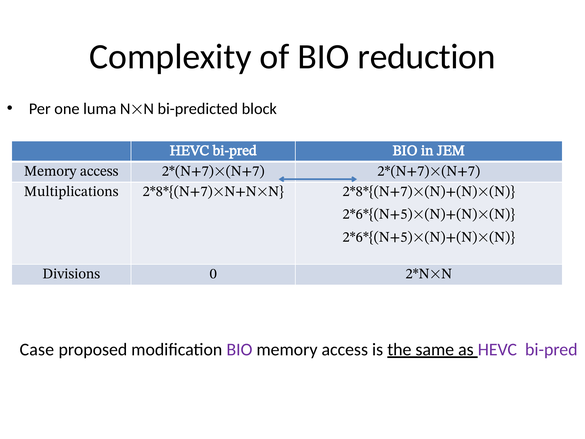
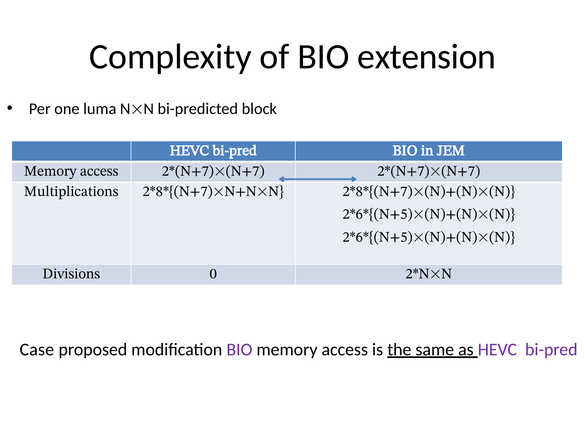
reduction: reduction -> extension (427, 57)
